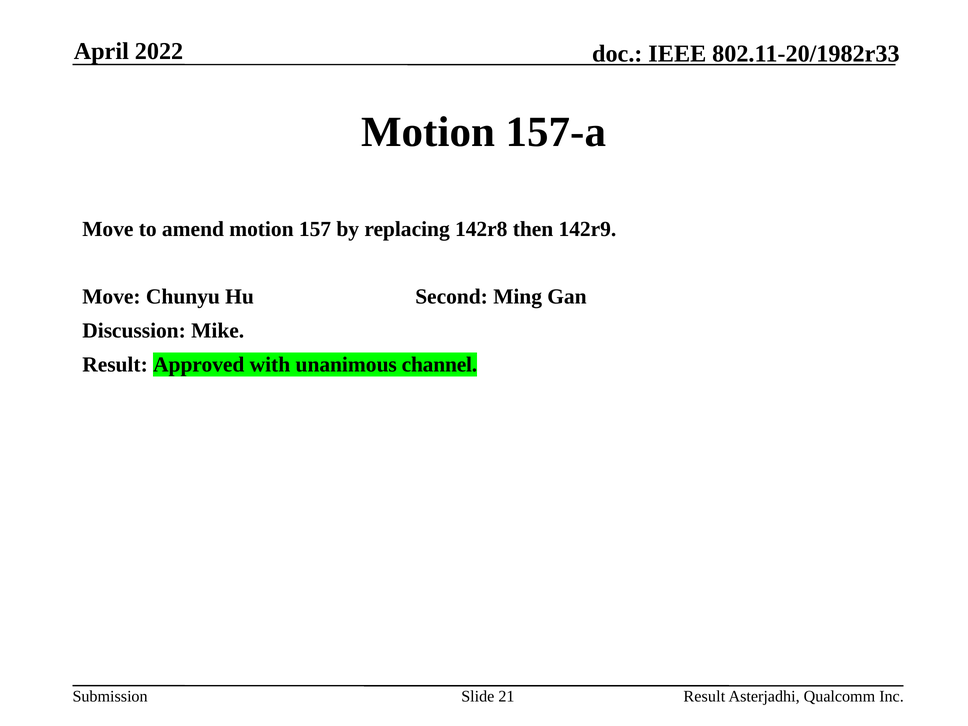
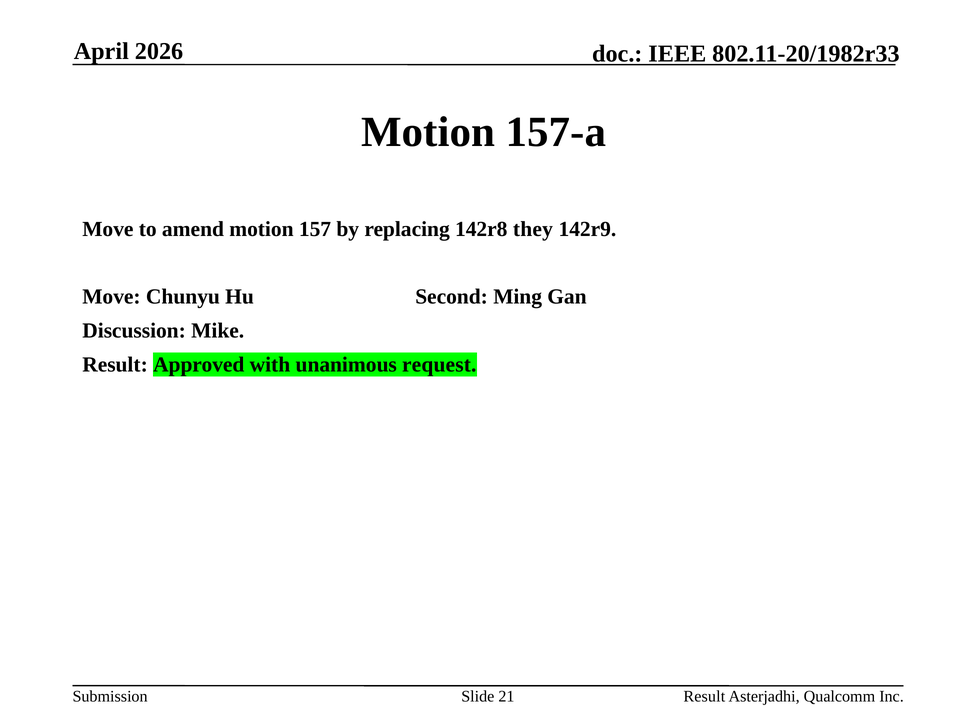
2022: 2022 -> 2026 (159, 51)
then: then -> they (533, 229)
channel: channel -> request (439, 365)
